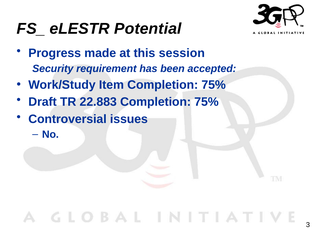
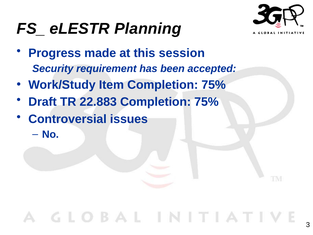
Potential: Potential -> Planning (148, 29)
